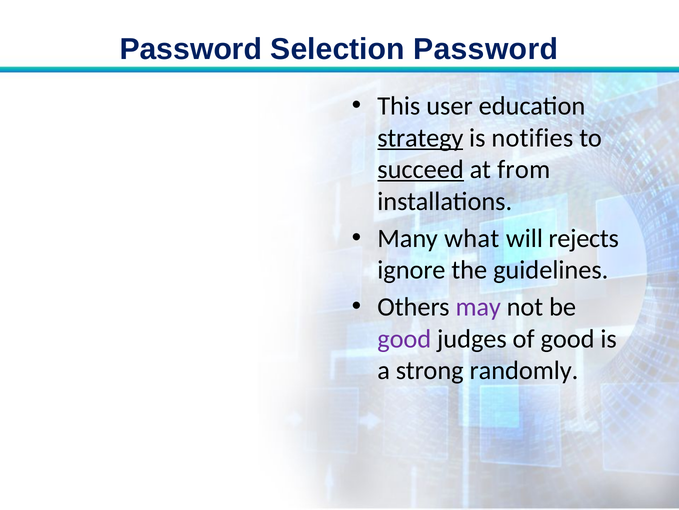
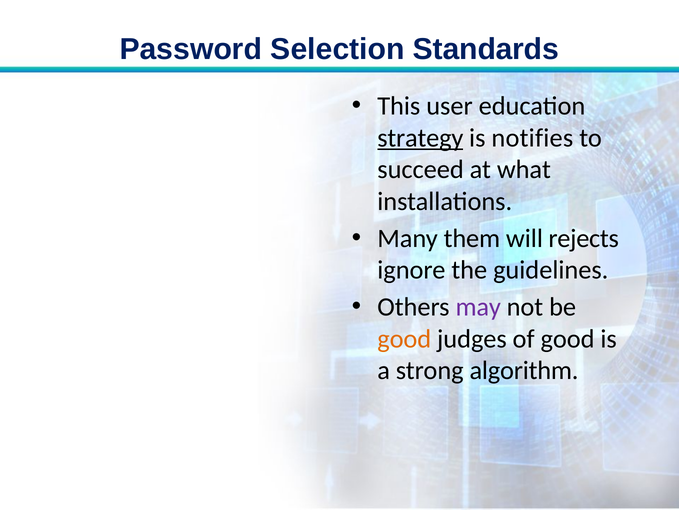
Selection Password: Password -> Standards (486, 49)
succeed underline: present -> none (421, 169)
from: from -> what (524, 169)
what: what -> them (472, 238)
good colour: purple -> orange (404, 338)
randomly: randomly -> algorithm (524, 370)
